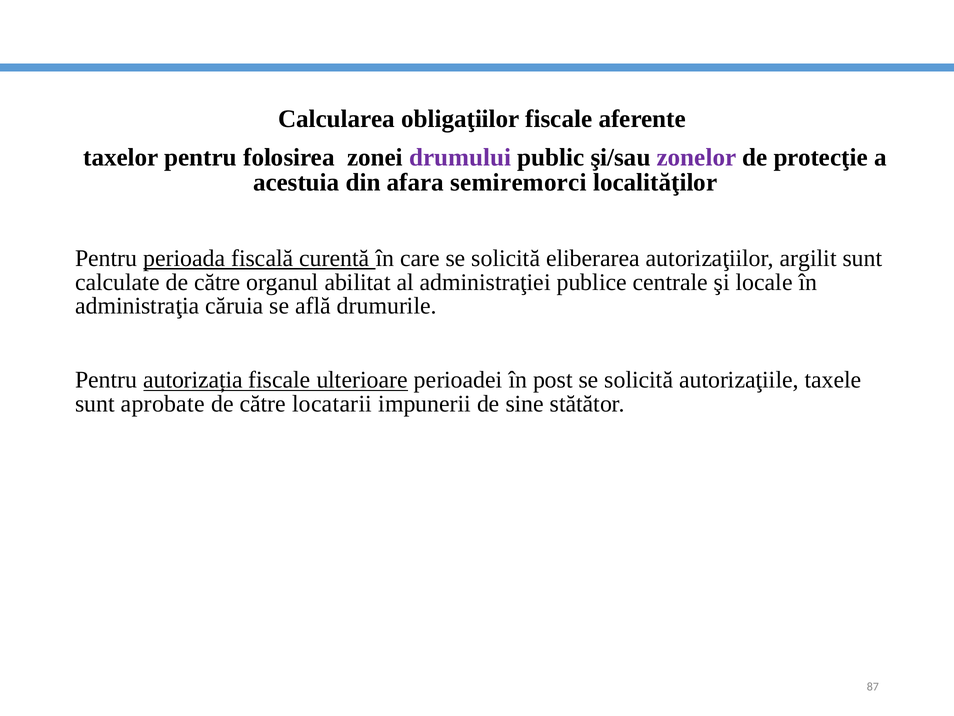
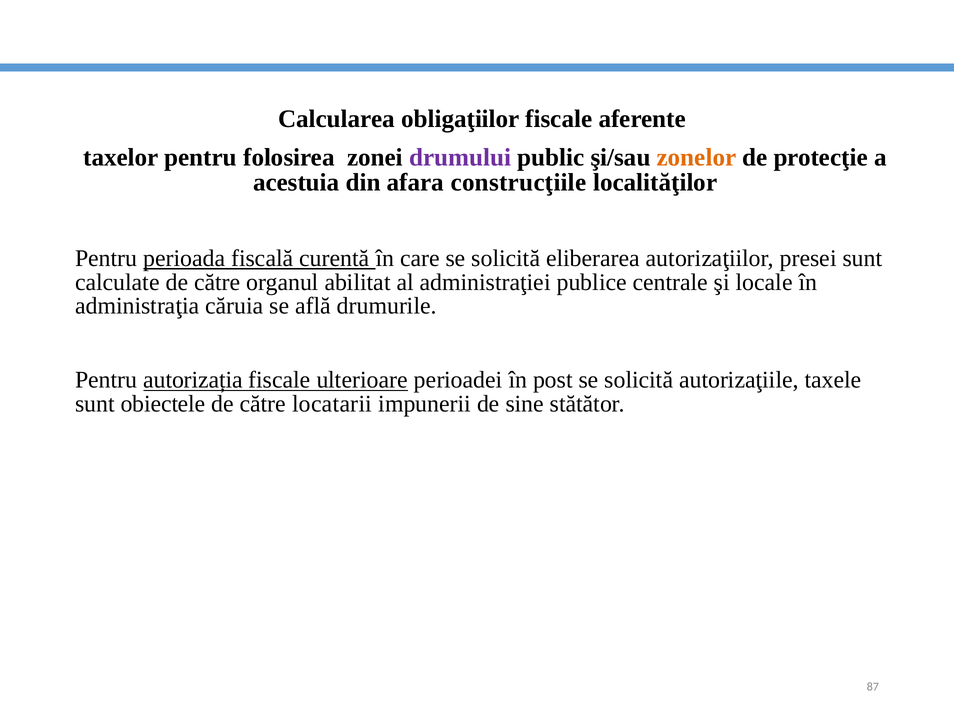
zonelor colour: purple -> orange (696, 157)
semiremorci: semiremorci -> construcţiile (519, 182)
argilit: argilit -> presei (808, 258)
aprobate: aprobate -> obiectele (163, 404)
